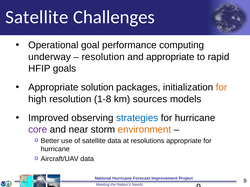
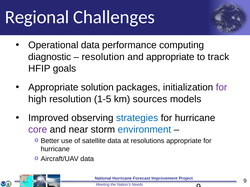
Satellite: Satellite -> Regional (37, 17)
Operational goal: goal -> data (90, 45)
underway: underway -> diagnostic (50, 57)
rapid: rapid -> track (218, 57)
for colour: orange -> purple (221, 88)
1-8: 1-8 -> 1-5 (103, 99)
environment colour: orange -> blue (144, 130)
